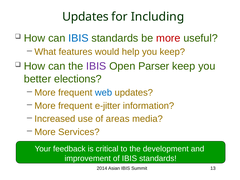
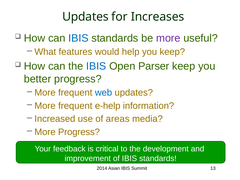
Including: Including -> Increases (158, 17)
more colour: red -> purple (168, 38)
IBIS colour: purple -> blue (96, 66)
better elections: elections -> progress (78, 79)
e-jitter: e-jitter -> e-help (108, 106)
More Services: Services -> Progress (79, 132)
